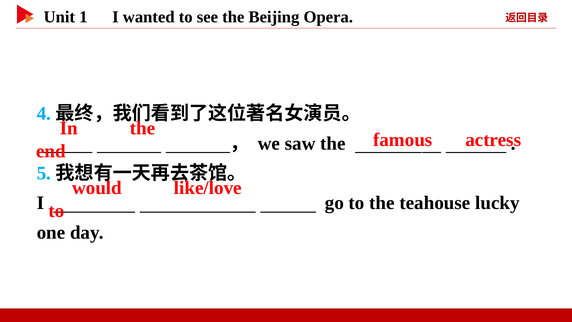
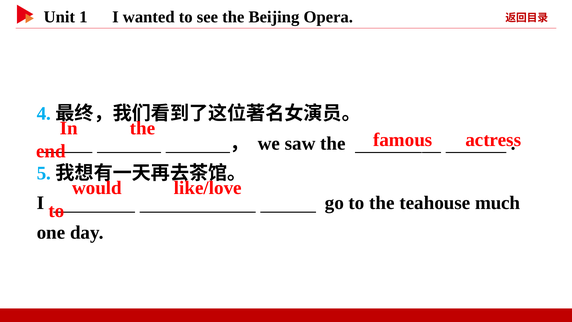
lucky: lucky -> much (498, 203)
